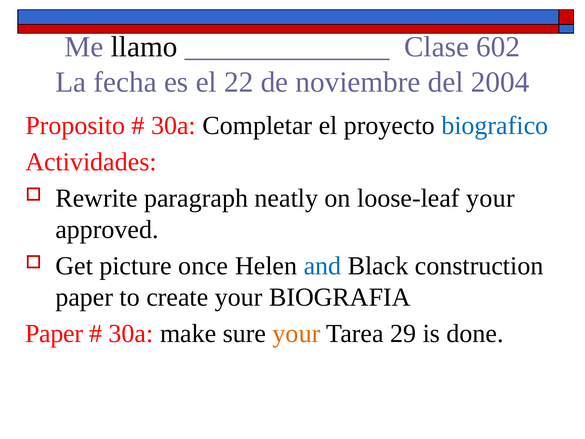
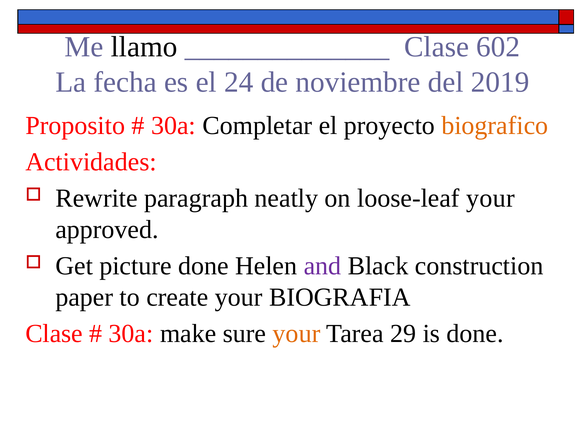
22: 22 -> 24 (239, 82)
2004: 2004 -> 2019 (500, 82)
biografico colour: blue -> orange (495, 125)
picture once: once -> done (203, 266)
and colour: blue -> purple (323, 266)
Paper: Paper -> Clase (54, 333)
